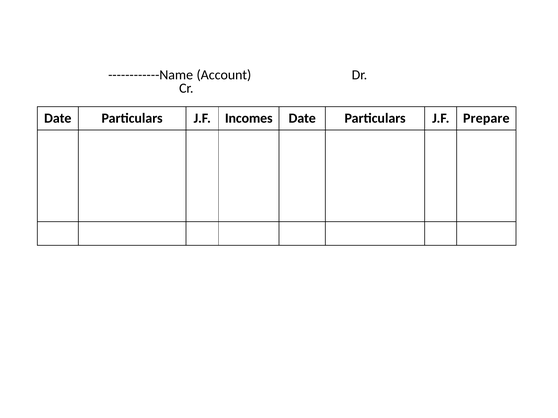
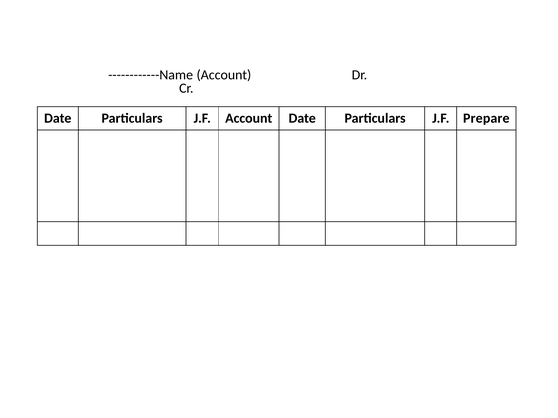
J.F Incomes: Incomes -> Account (249, 118)
